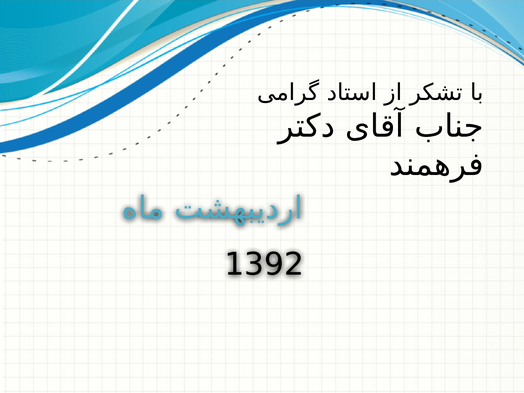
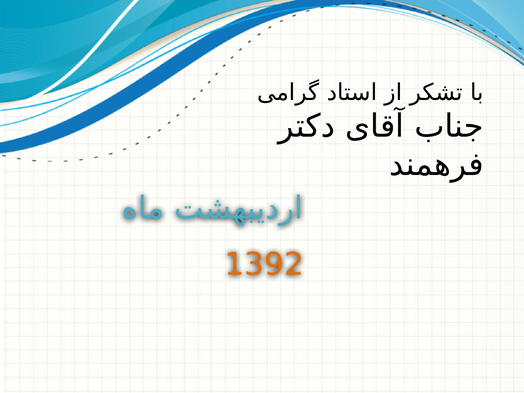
1392 colour: black -> orange (264, 265)
